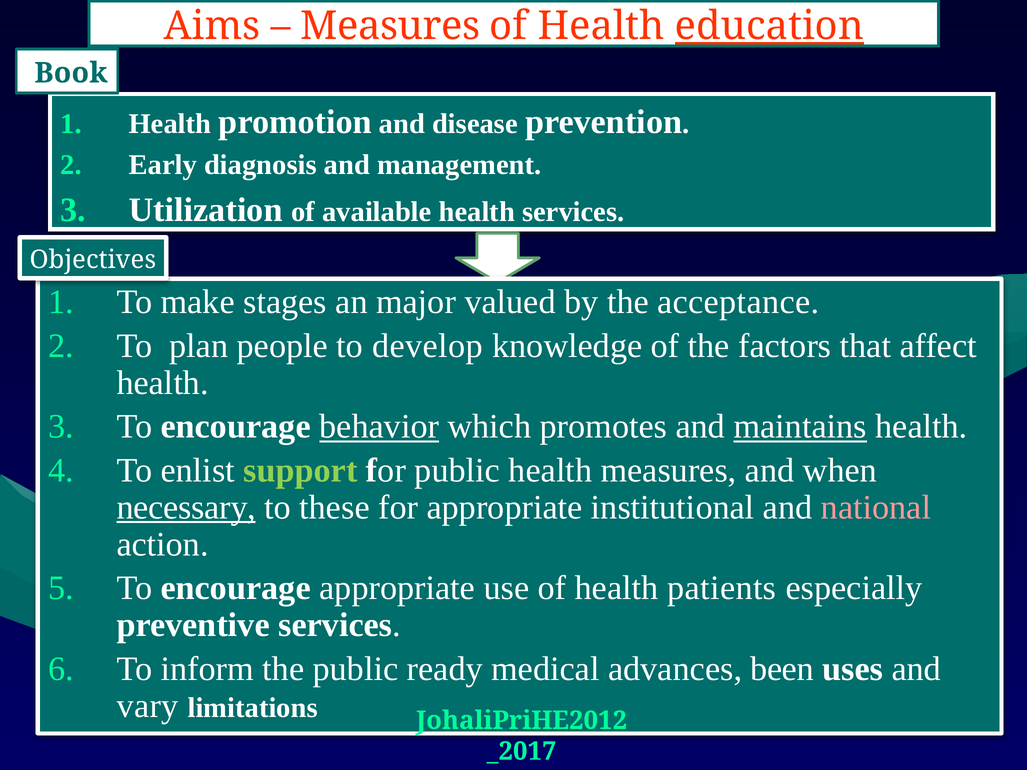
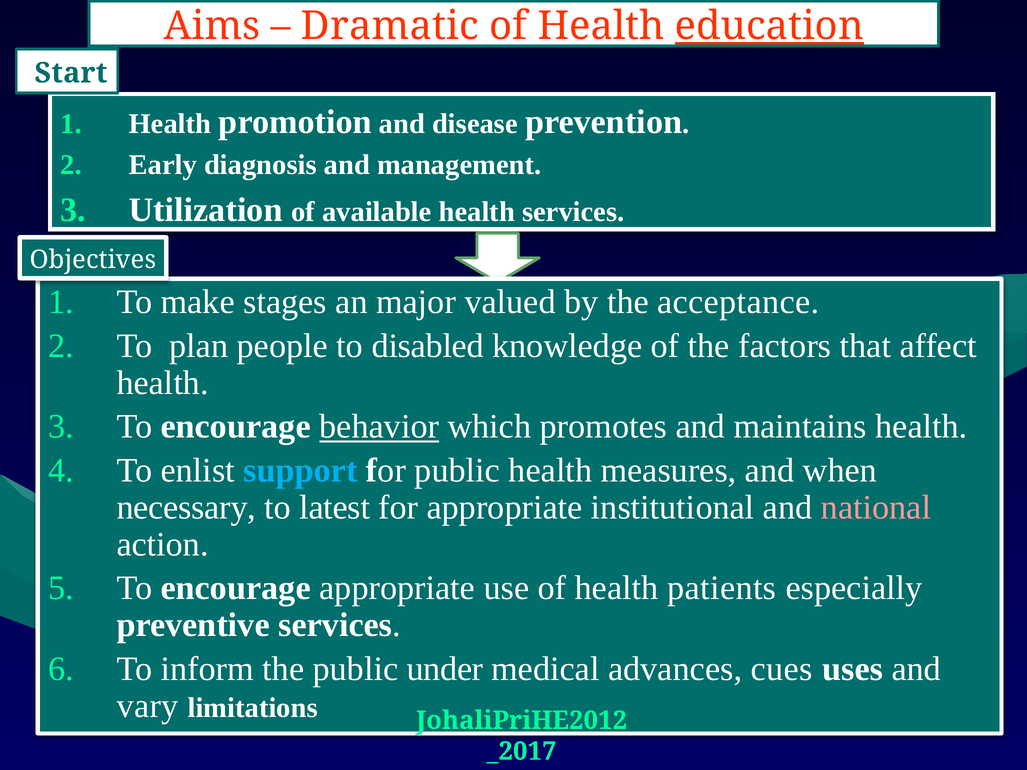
Measures: Measures -> Dramatic (390, 26)
Book: Book -> Start (71, 73)
develop: develop -> disabled (428, 346)
maintains underline: present -> none (800, 427)
support colour: light green -> light blue (300, 471)
necessary underline: present -> none (186, 508)
these: these -> latest (335, 508)
ready: ready -> under (445, 669)
been: been -> cues (782, 669)
